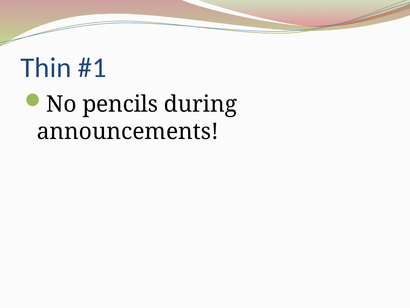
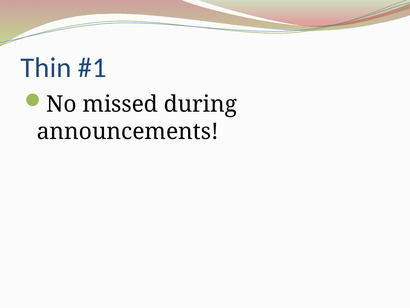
pencils: pencils -> missed (120, 104)
